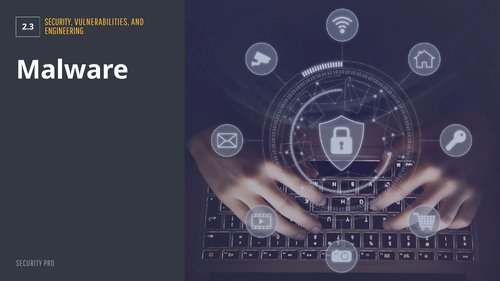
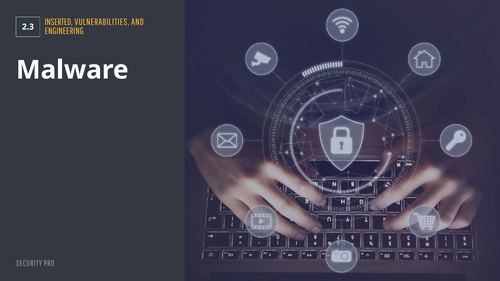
SECURITY: SECURITY -> INSERTED (59, 22)
